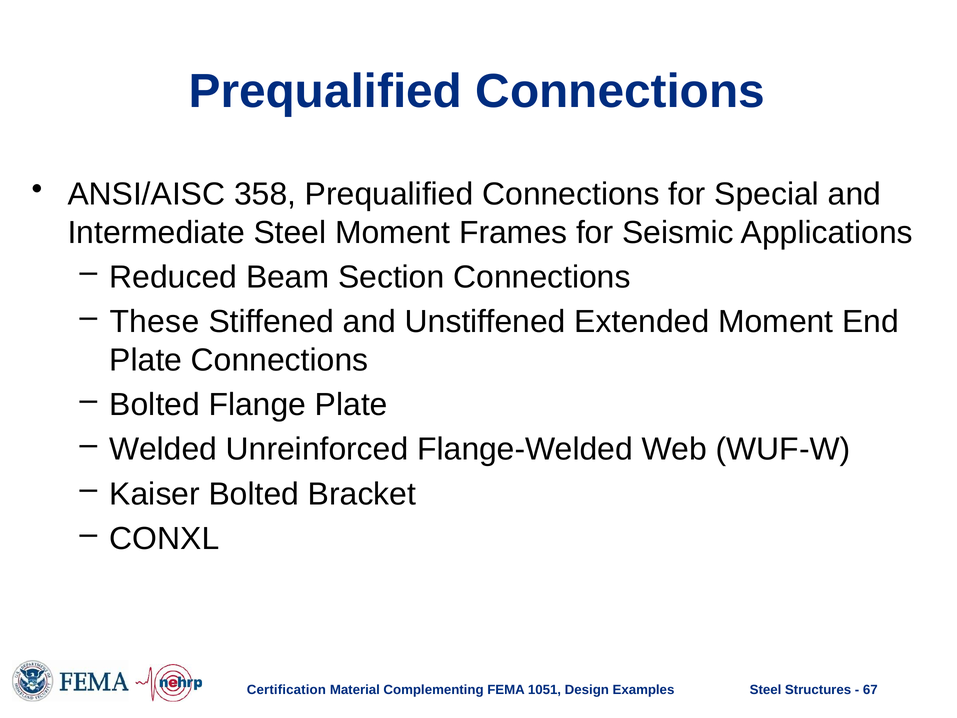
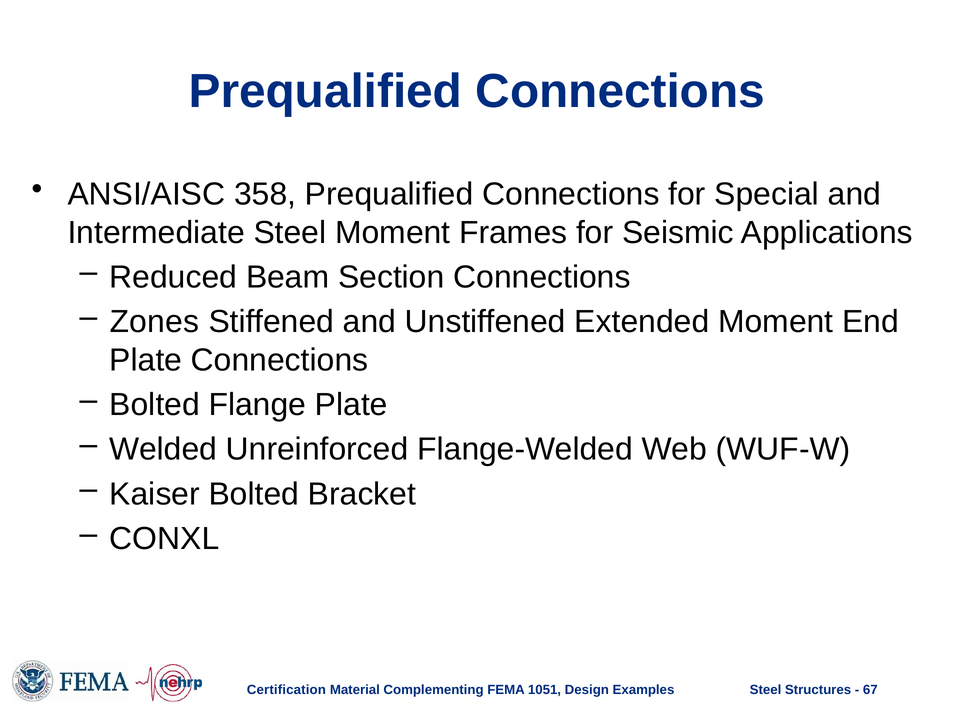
These: These -> Zones (154, 322)
